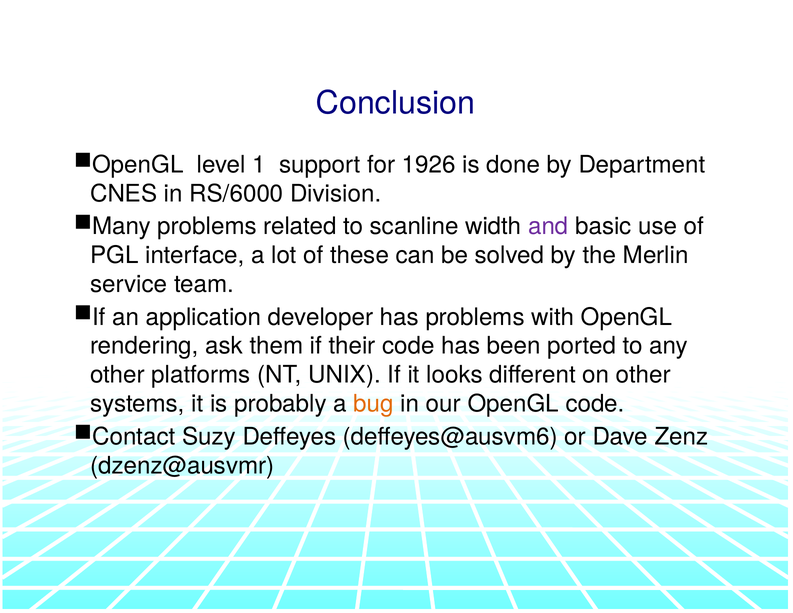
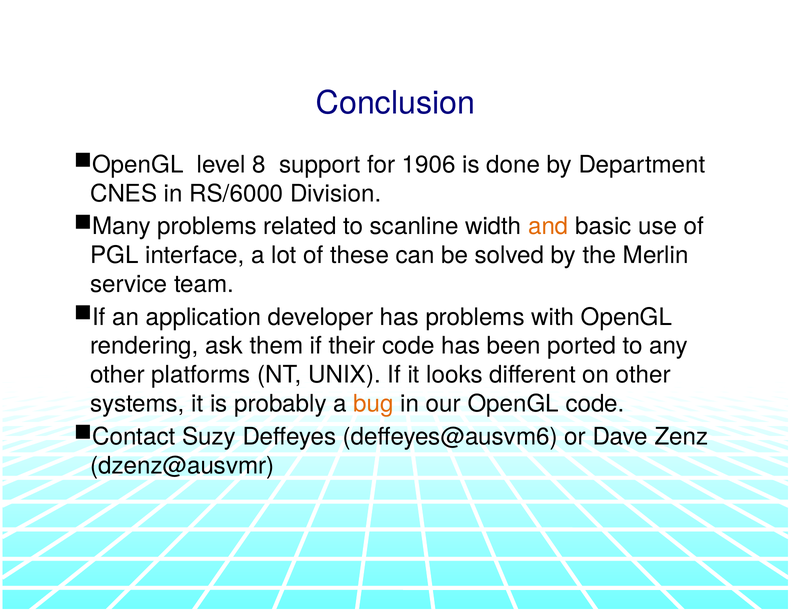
1: 1 -> 8 (259, 165)
1926: 1926 -> 1906 (429, 165)
and colour: purple -> orange (548, 227)
